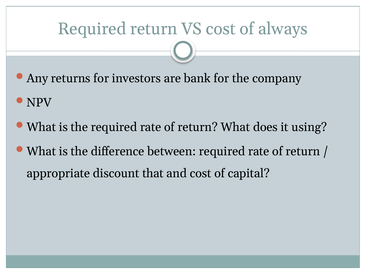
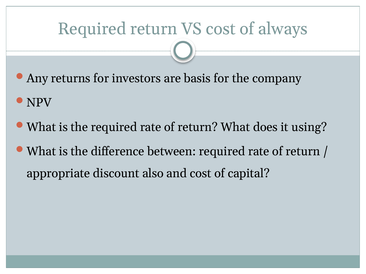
bank: bank -> basis (197, 78)
that: that -> also (153, 174)
